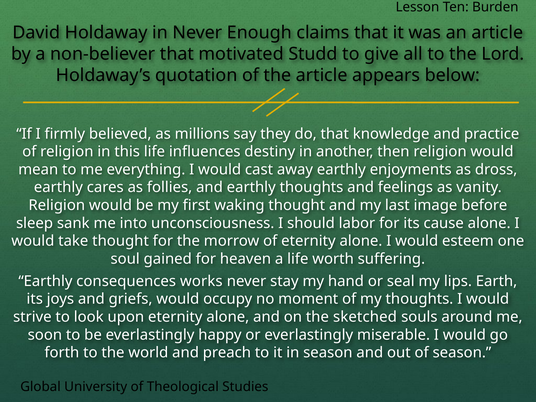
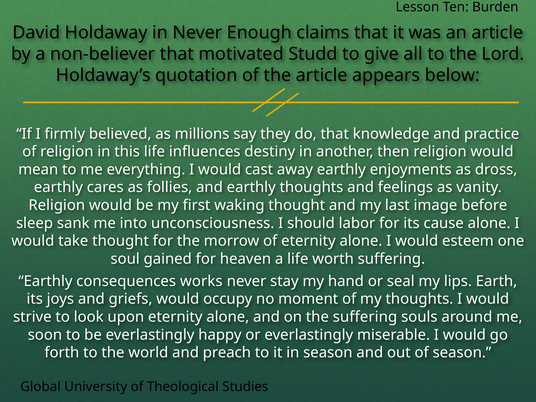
the sketched: sketched -> suffering (365, 317)
